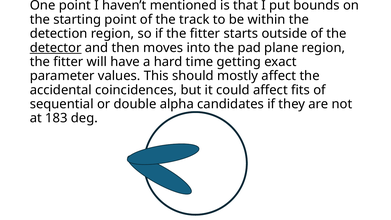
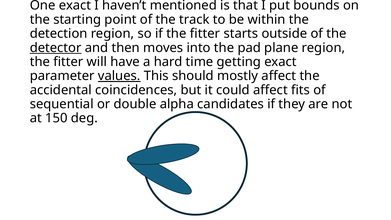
One point: point -> exact (75, 5)
values underline: none -> present (119, 76)
183: 183 -> 150 (56, 118)
